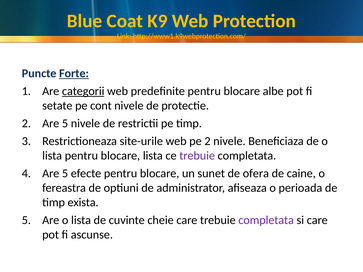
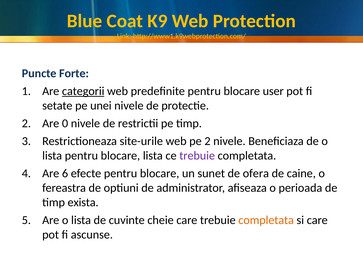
Forte underline: present -> none (74, 73)
albe: albe -> user (273, 91)
cont: cont -> unei (101, 106)
2 Are 5: 5 -> 0 (65, 123)
5: 5 -> 6 (65, 173)
completata colour: purple -> orange (266, 220)
